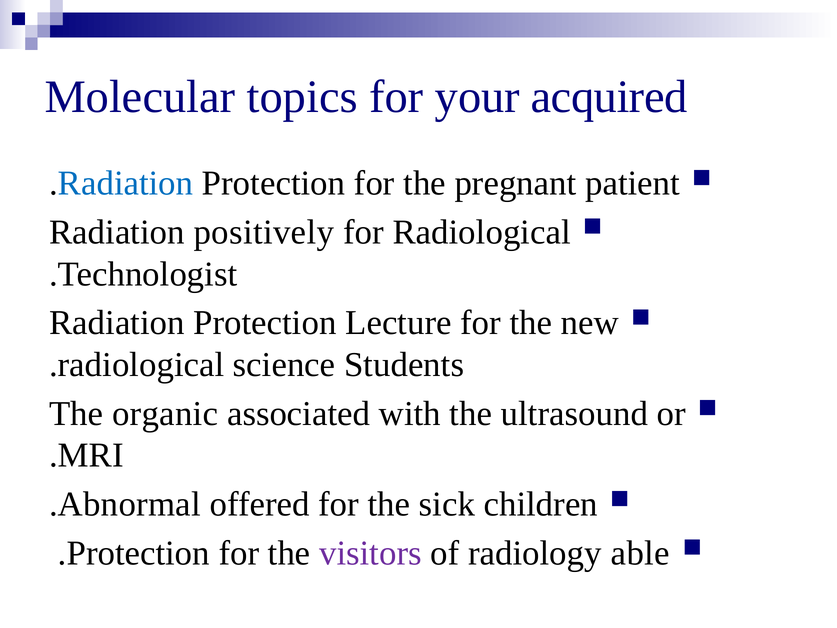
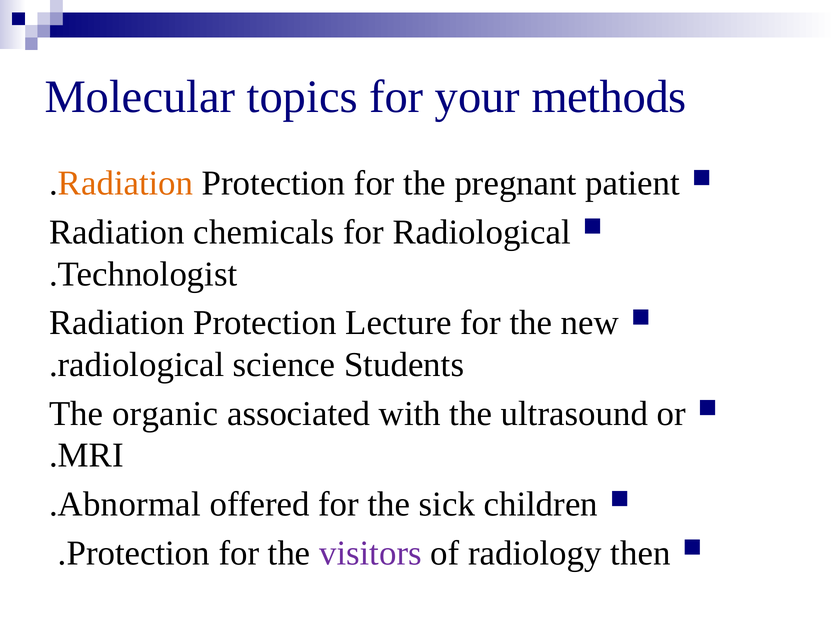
acquired: acquired -> methods (609, 97)
Radiation colour: blue -> orange (126, 183)
positively: positively -> chemicals (264, 232)
able: able -> then (640, 553)
